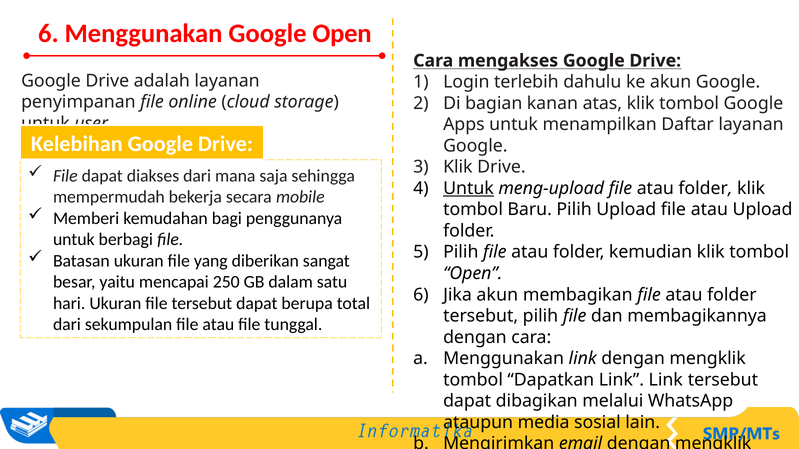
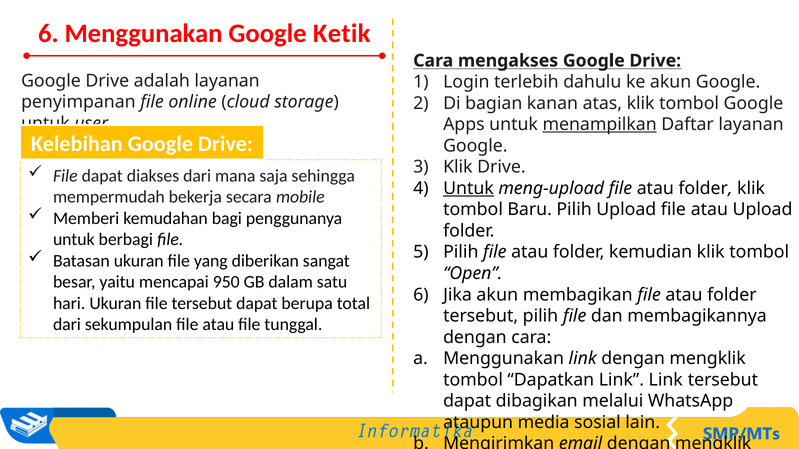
Google Open: Open -> Ketik (342, 33)
menampilkan underline: none -> present (600, 125)
250: 250 -> 950 (226, 282)
